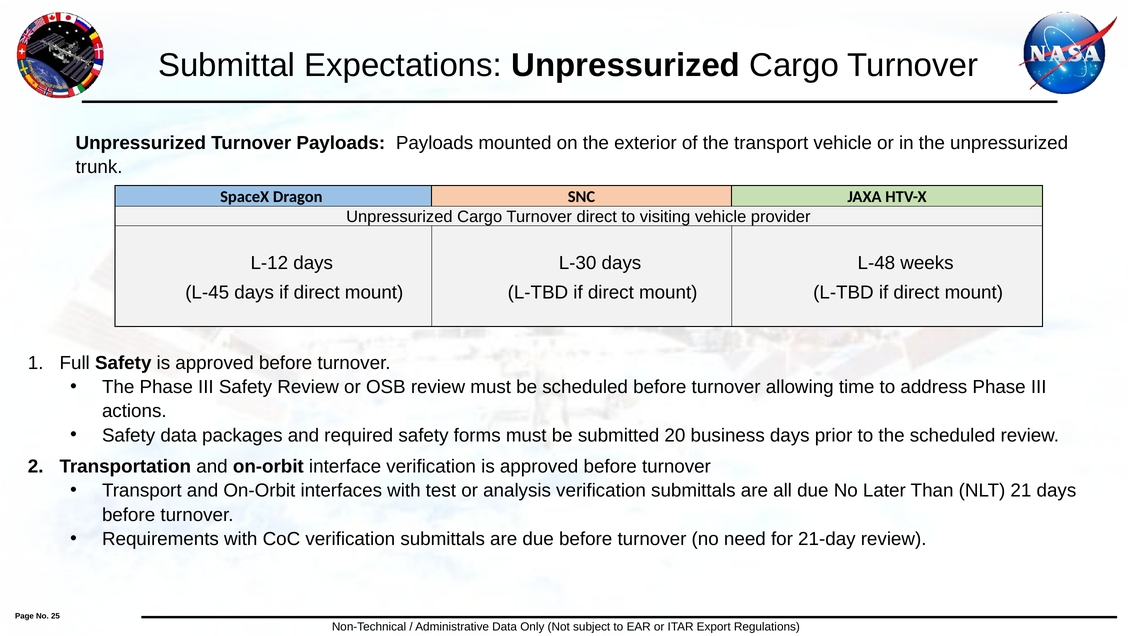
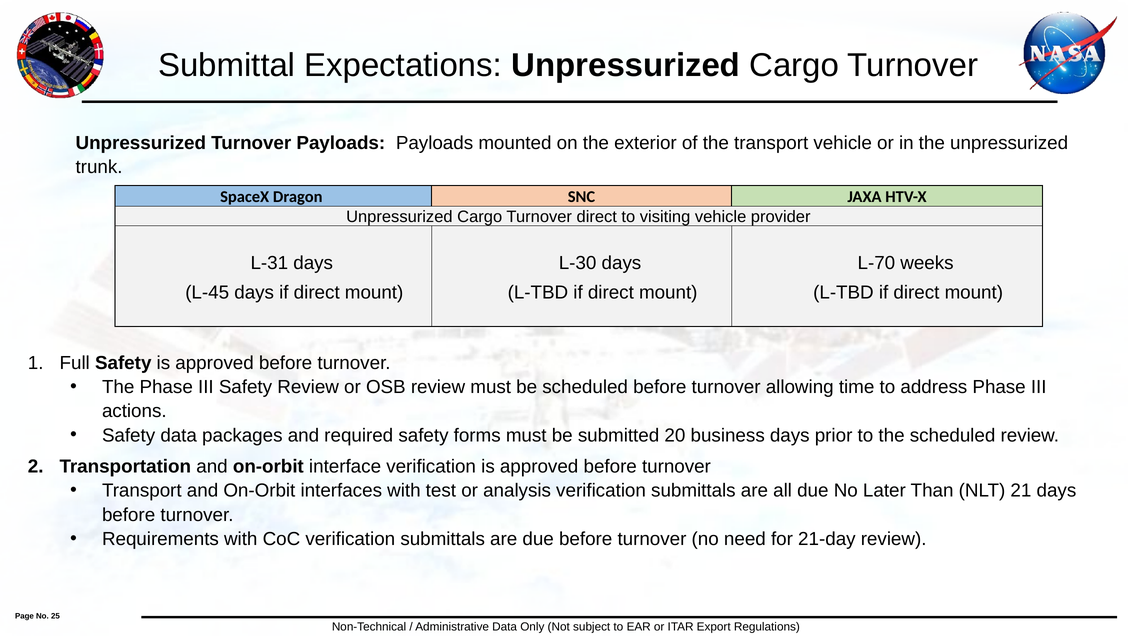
L-12: L-12 -> L-31 (269, 263)
L-48: L-48 -> L-70 (876, 263)
